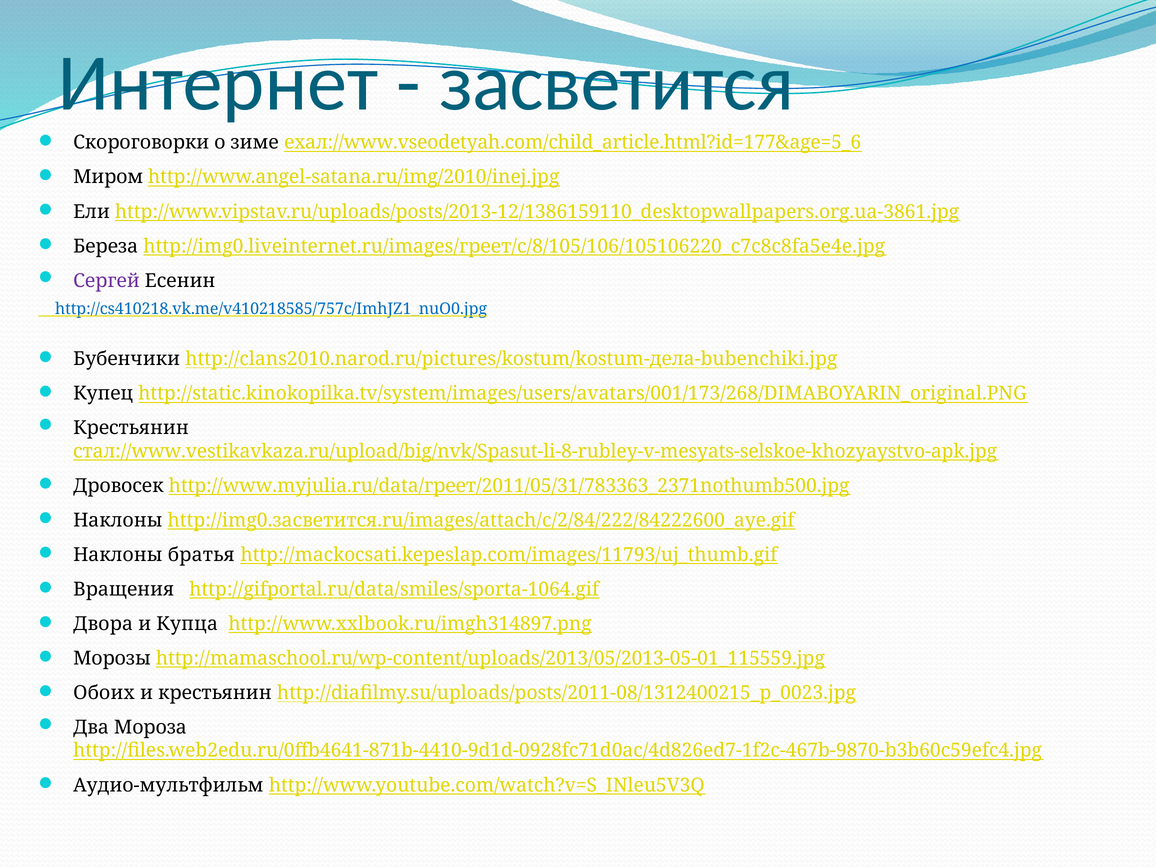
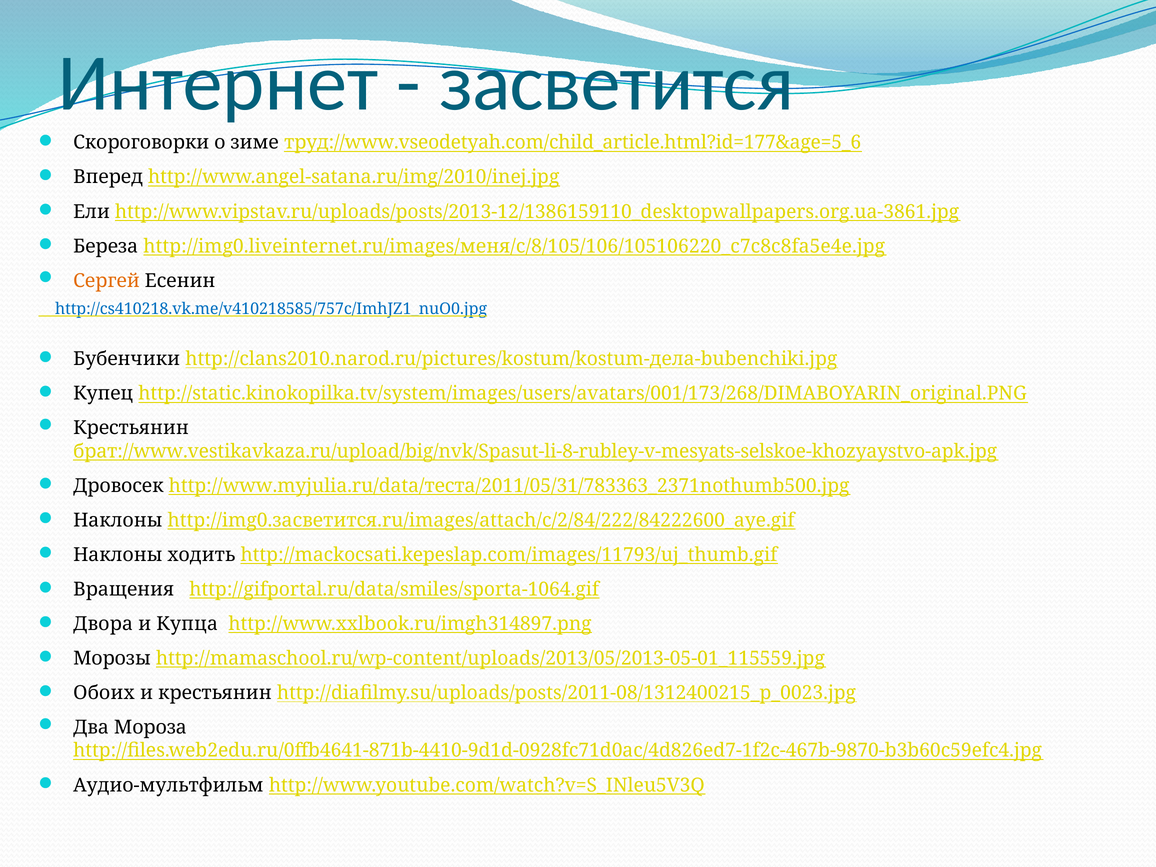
ехал://www.vseodetyah.com/child_article.html?id=177&age=5_6: ехал://www.vseodetyah.com/child_article.html?id=177&age=5_6 -> труд://www.vseodetyah.com/child_article.html?id=177&age=5_6 (573, 143)
Миром: Миром -> Вперед (108, 177)
http://img0.liveinternet.ru/images/греет/c/8/105/106/105106220_c7c8c8fa5e4e.jpg: http://img0.liveinternet.ru/images/греет/c/8/105/106/105106220_c7c8c8fa5e4e.jpg -> http://img0.liveinternet.ru/images/меня/c/8/105/106/105106220_c7c8c8fa5e4e.jpg (514, 246)
Сергей colour: purple -> orange (106, 281)
стал://www.vestikavkaza.ru/upload/big/nvk/Spasut-li-8-rubley-v-mesyats-selskoe-khozyaystvo-apk.jpg: стал://www.vestikavkaza.ru/upload/big/nvk/Spasut-li-8-rubley-v-mesyats-selskoe-khozyaystvo-apk.jpg -> брат://www.vestikavkaza.ru/upload/big/nvk/Spasut-li-8-rubley-v-mesyats-selskoe-khozyaystvo-apk.jpg (535, 451)
http://www.myjulia.ru/data/греет/2011/05/31/783363_2371nothumb500.jpg: http://www.myjulia.ru/data/греет/2011/05/31/783363_2371nothumb500.jpg -> http://www.myjulia.ru/data/теста/2011/05/31/783363_2371nothumb500.jpg (509, 486)
братья: братья -> ходить (201, 555)
